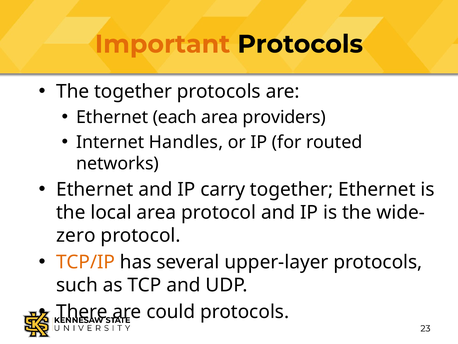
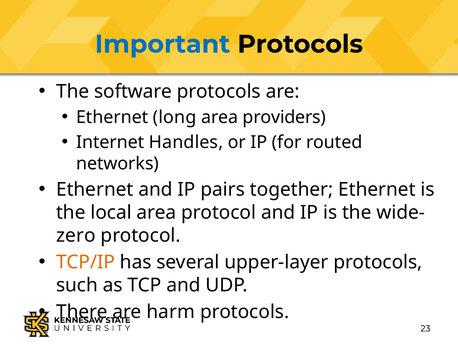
Important colour: orange -> blue (163, 44)
The together: together -> software (133, 91)
each: each -> long (175, 117)
carry: carry -> pairs (223, 189)
could: could -> harm (171, 312)
